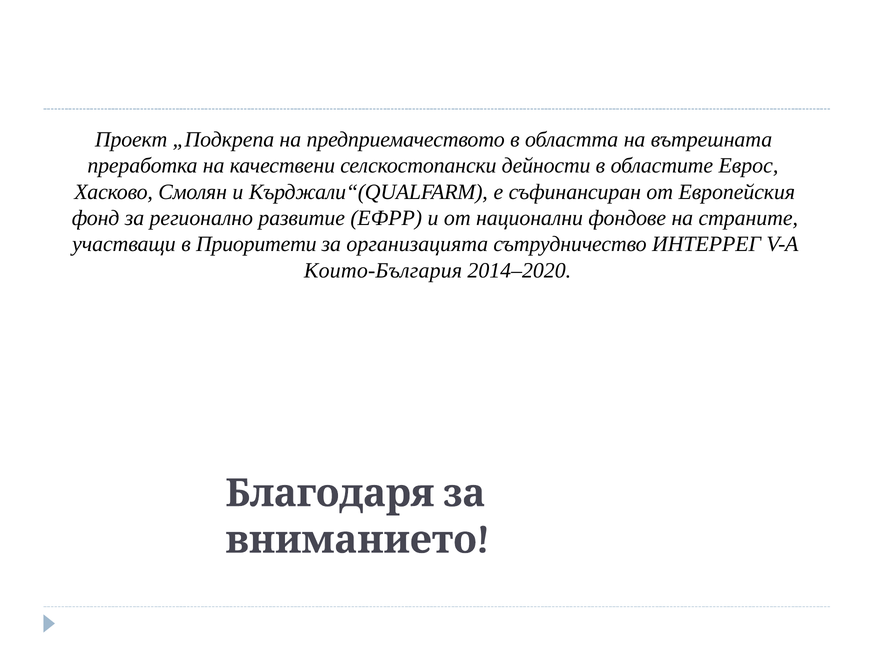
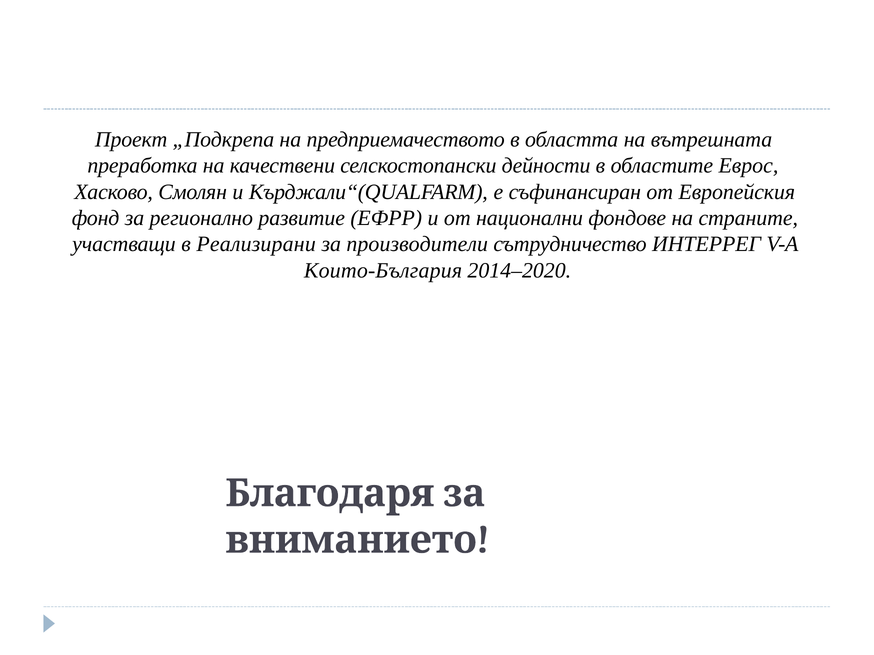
Приоритети: Приоритети -> Реализирани (256, 244)
организацията: организацията -> производители (417, 244)
